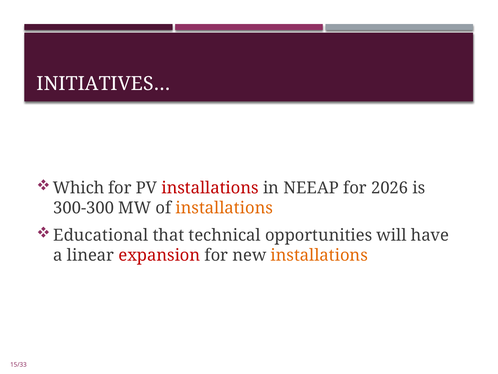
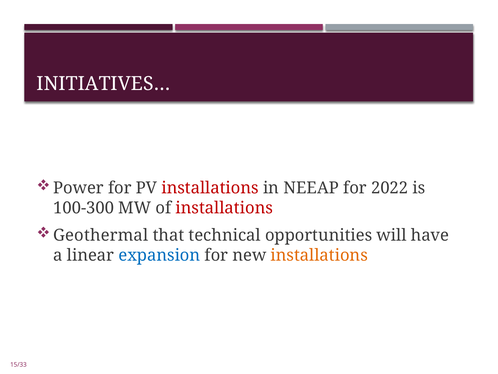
Which: Which -> Power (79, 188)
2026: 2026 -> 2022 (390, 188)
300-300: 300-300 -> 100-300 (84, 208)
installations colour: orange -> red (224, 208)
Educational: Educational -> Geothermal (101, 235)
expansion colour: red -> blue (159, 255)
